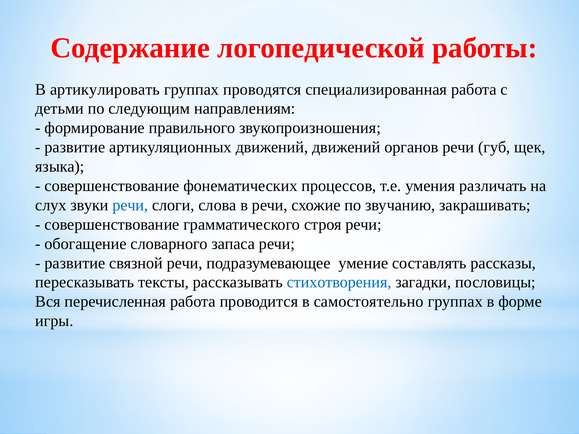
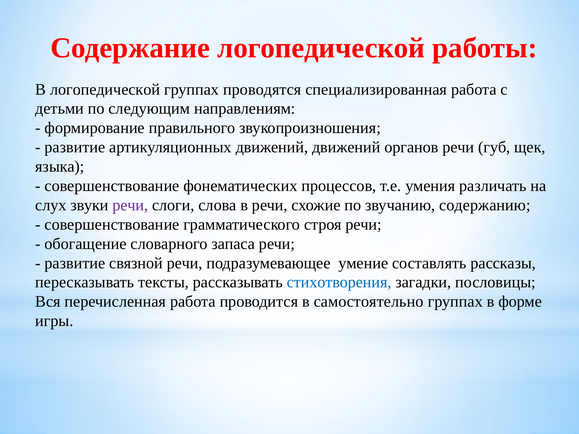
В артикулировать: артикулировать -> логопедической (105, 89)
речи colour: blue -> purple (130, 205)
закрашивать: закрашивать -> содержанию (485, 205)
